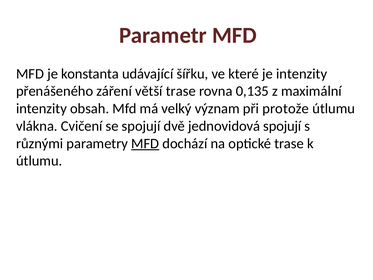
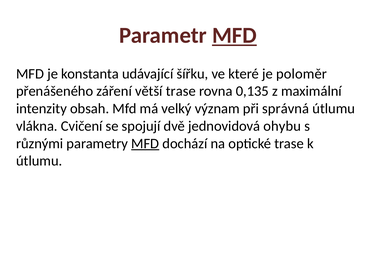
MFD underline: none -> present (234, 35)
je intenzity: intenzity -> poloměr (302, 74)
protože: protože -> správná (286, 109)
jednovidová spojují: spojují -> ohybu (282, 126)
